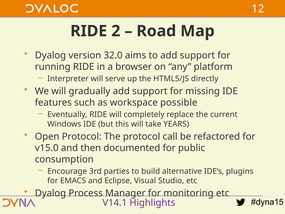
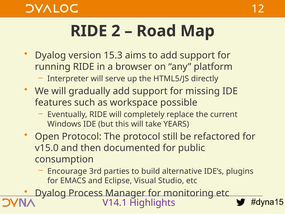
32.0: 32.0 -> 15.3 (113, 55)
call: call -> still (170, 136)
